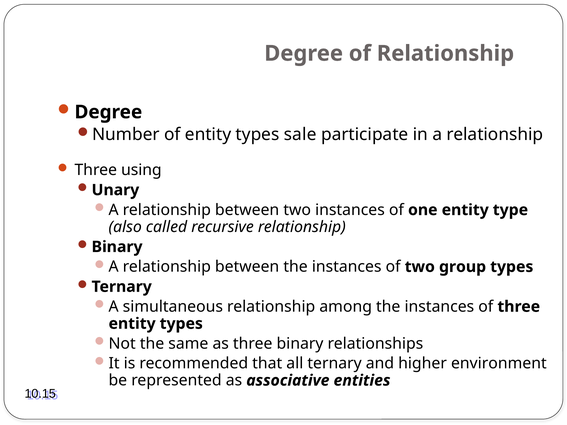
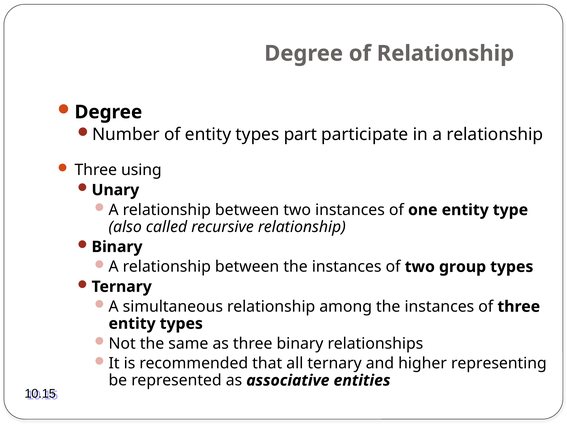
sale: sale -> part (300, 135)
environment: environment -> representing (499, 364)
